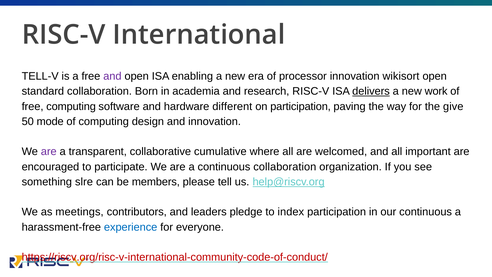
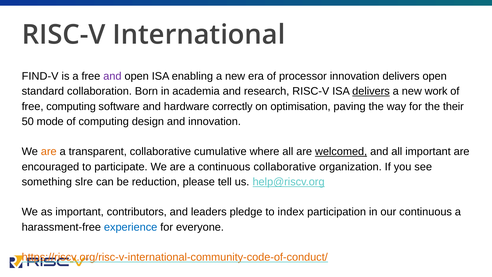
TELL-V: TELL-V -> FIND-V (40, 76)
innovation wikisort: wikisort -> delivers (401, 76)
different: different -> correctly (232, 106)
on participation: participation -> optimisation (301, 106)
give: give -> their (453, 106)
are colour: purple -> orange (49, 152)
welcomed underline: none -> present (341, 152)
continuous collaboration: collaboration -> collaborative (285, 167)
members: members -> reduction (156, 182)
as meetings: meetings -> important (80, 212)
https://riscv.org/risc-v-international-community-code-of-conduct/ colour: red -> orange (175, 257)
